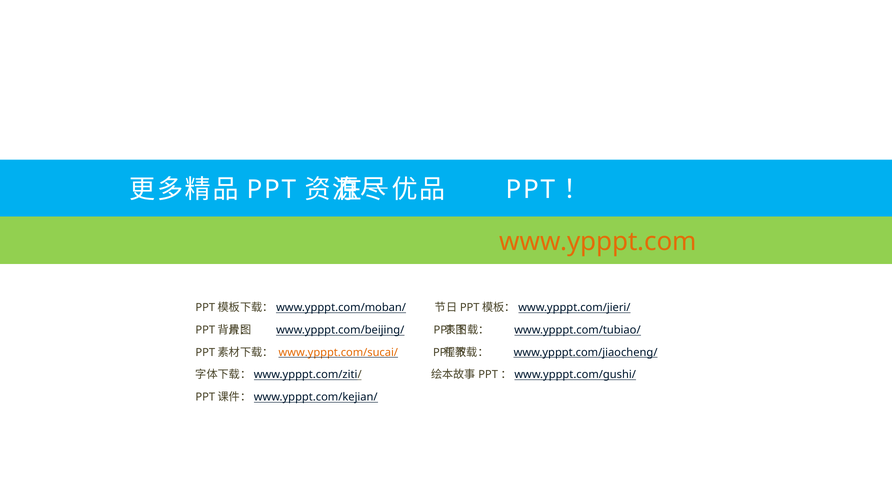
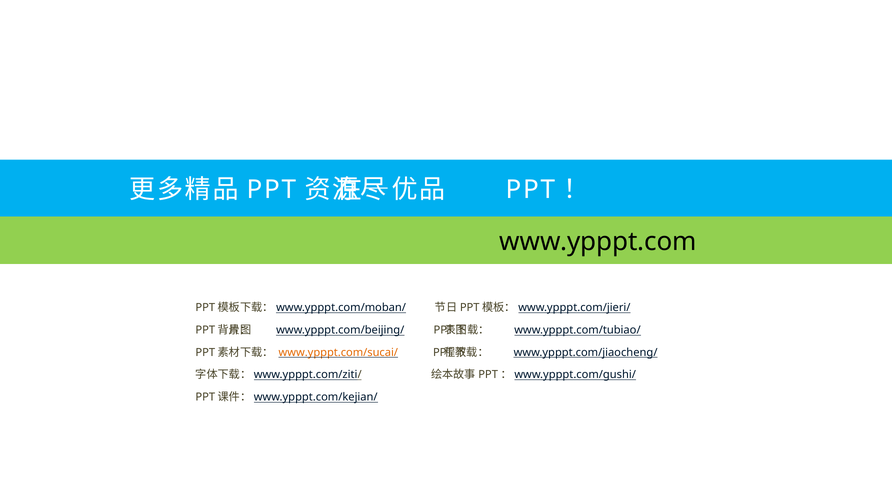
www.ypppt.com colour: orange -> black (598, 242)
